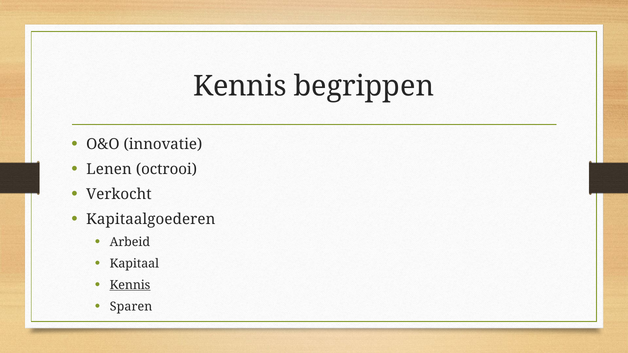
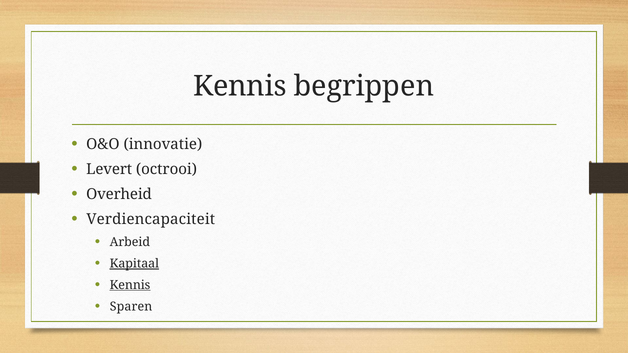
Lenen: Lenen -> Levert (109, 169)
Verkocht: Verkocht -> Overheid (119, 194)
Kapitaalgoederen: Kapitaalgoederen -> Verdiencapaciteit (151, 219)
Kapitaal underline: none -> present (134, 264)
